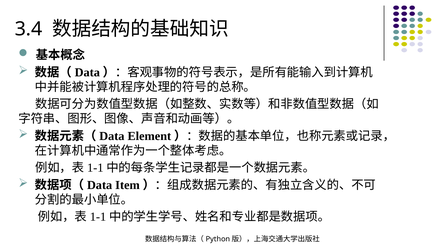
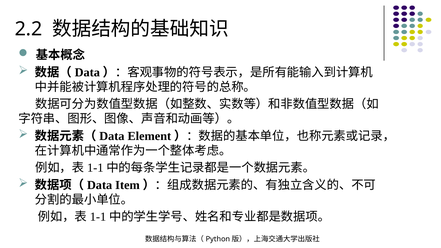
3.4: 3.4 -> 2.2 (29, 29)
